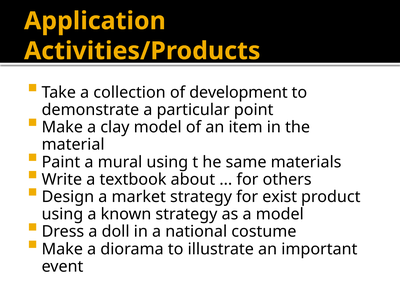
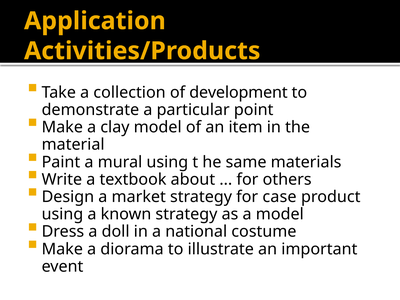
exist: exist -> case (280, 197)
